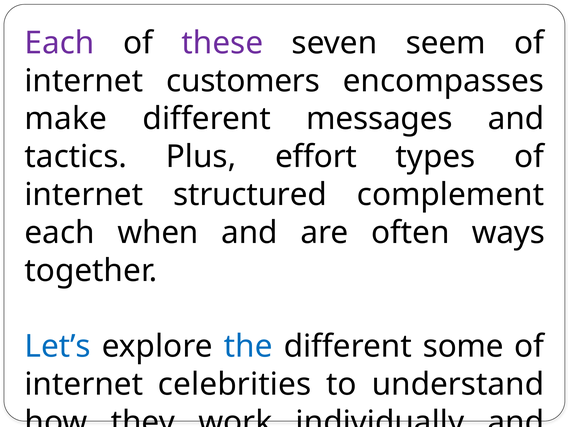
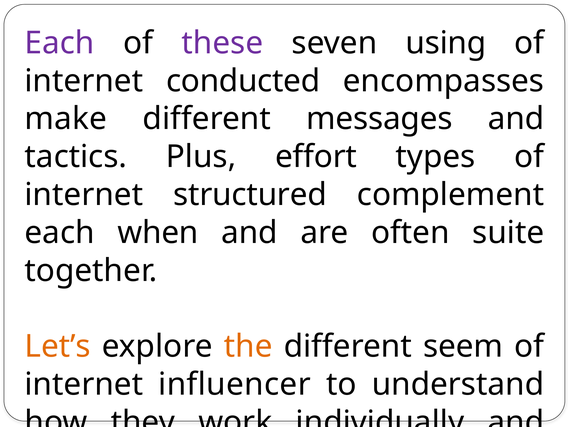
seem: seem -> using (446, 43)
customers: customers -> conducted (243, 81)
ways: ways -> suite (508, 233)
Let’s colour: blue -> orange (58, 346)
the colour: blue -> orange (248, 346)
some: some -> seem (463, 346)
celebrities: celebrities -> influencer (235, 384)
